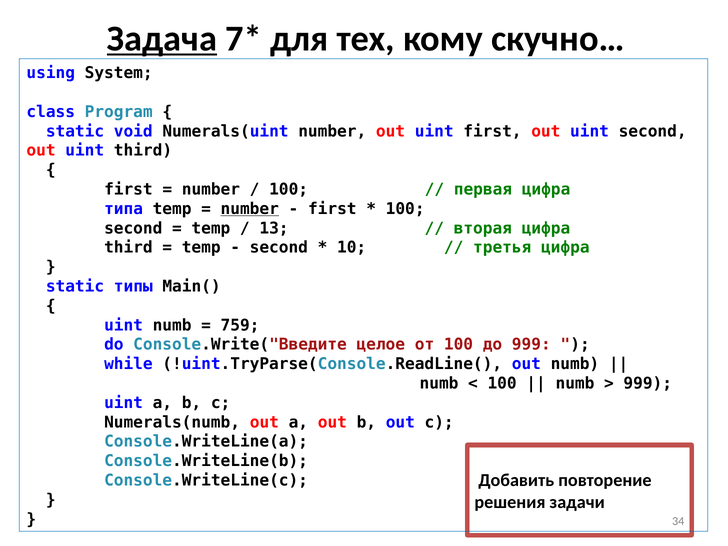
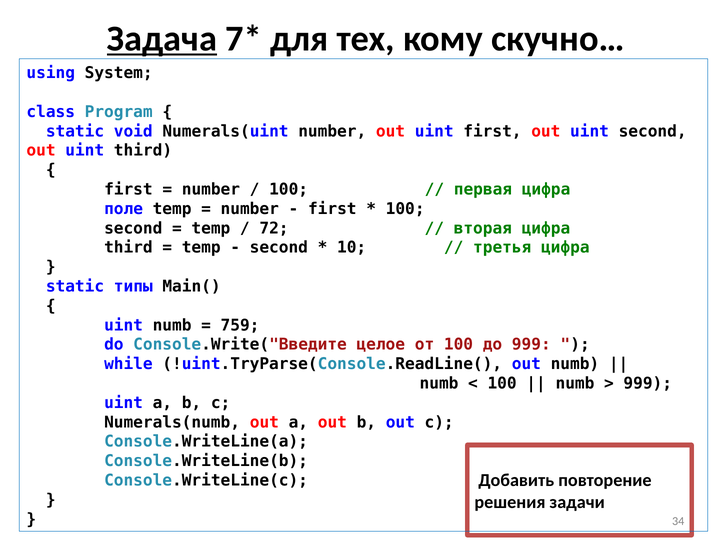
типа: типа -> поле (124, 209)
number underline: present -> none (250, 209)
13: 13 -> 72 (274, 228)
